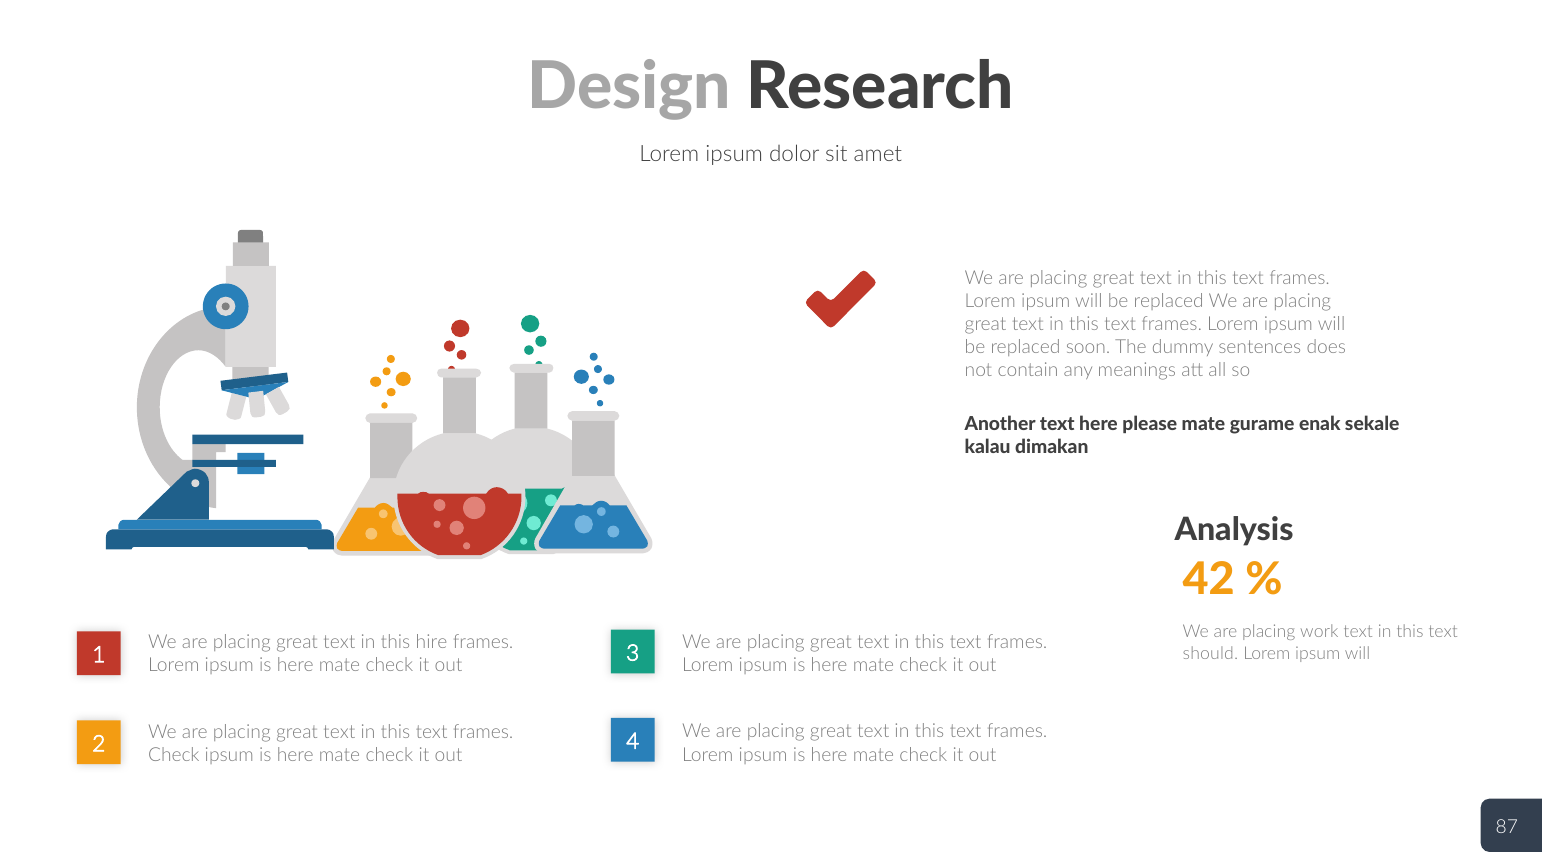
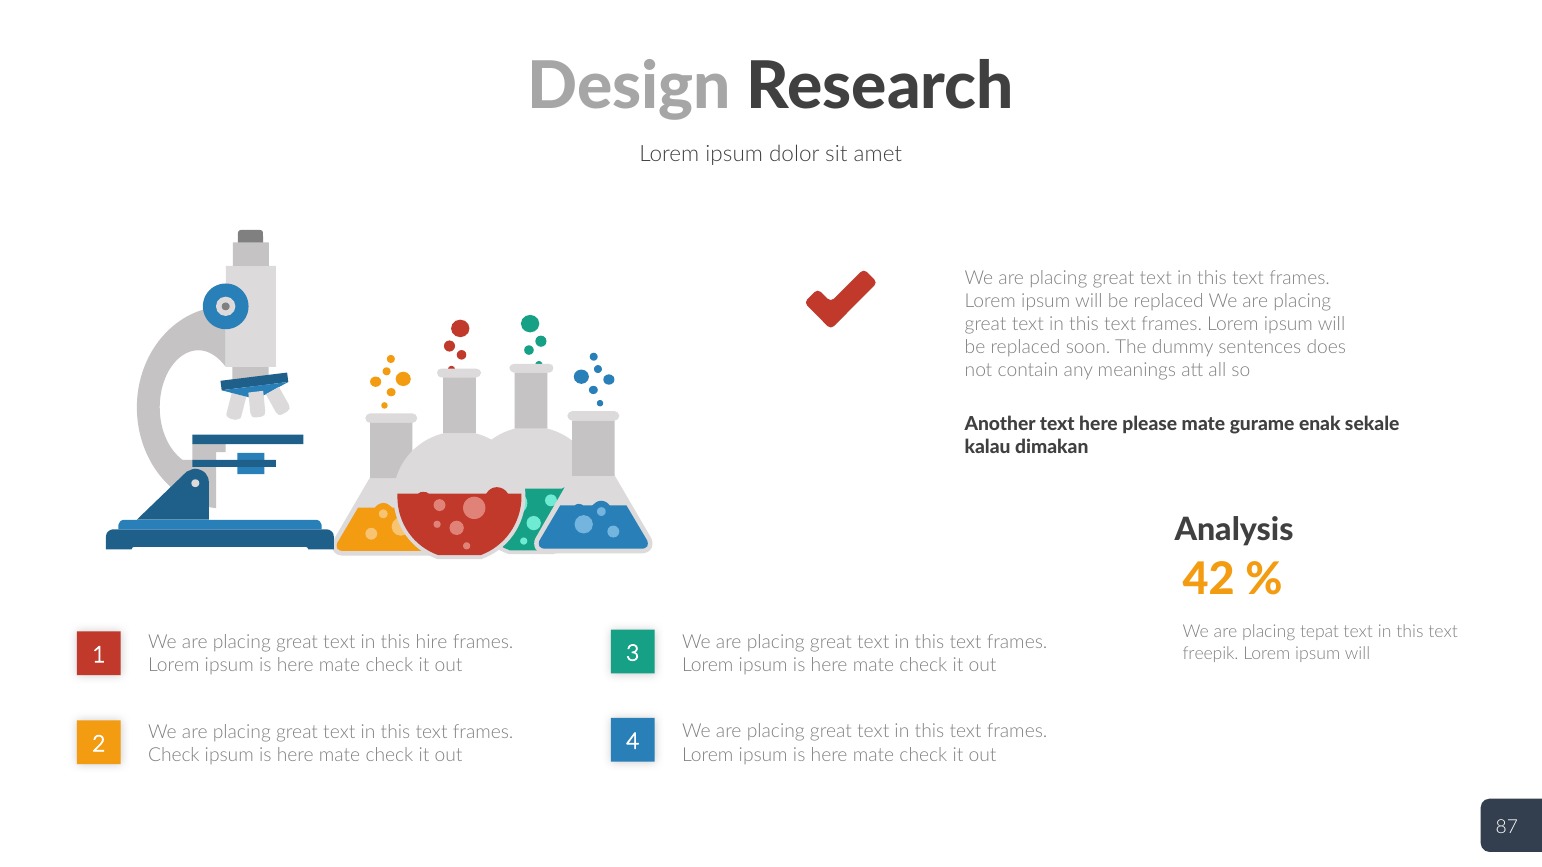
work: work -> tepat (1320, 632)
should: should -> freepik (1211, 654)
